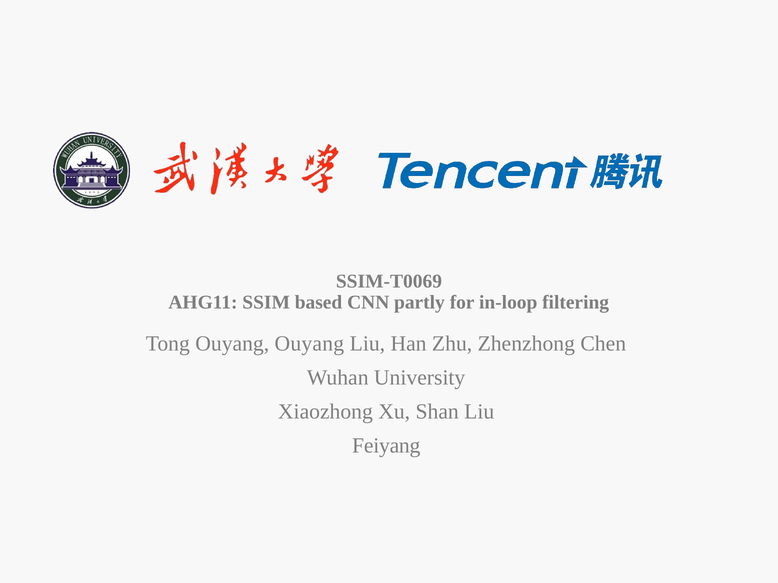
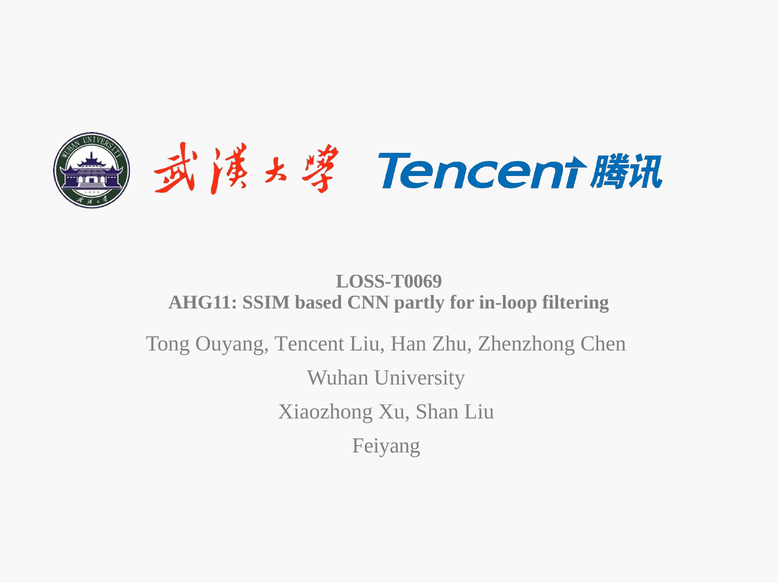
SSIM-T0069: SSIM-T0069 -> LOSS-T0069 (389, 282)
Ouyang Ouyang: Ouyang -> Tencent (309, 344)
